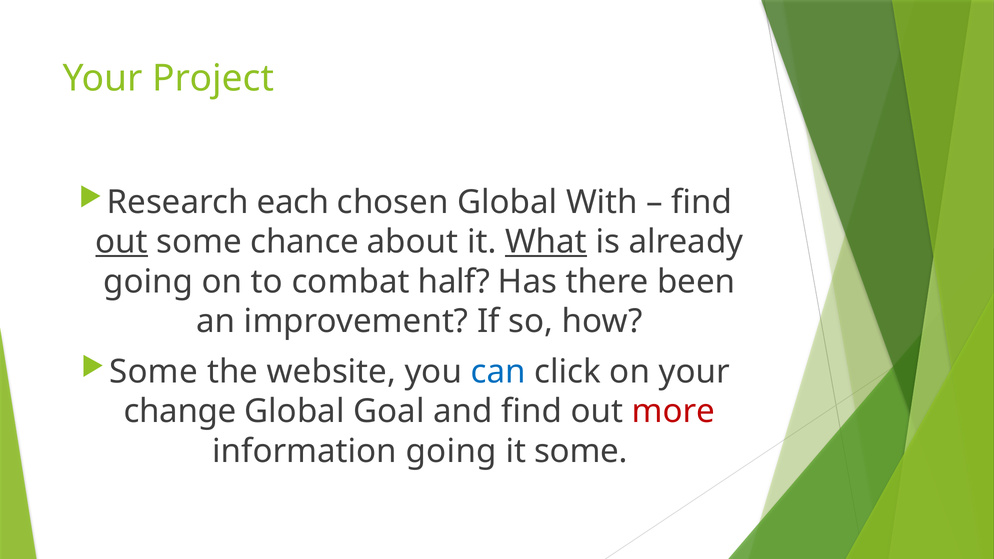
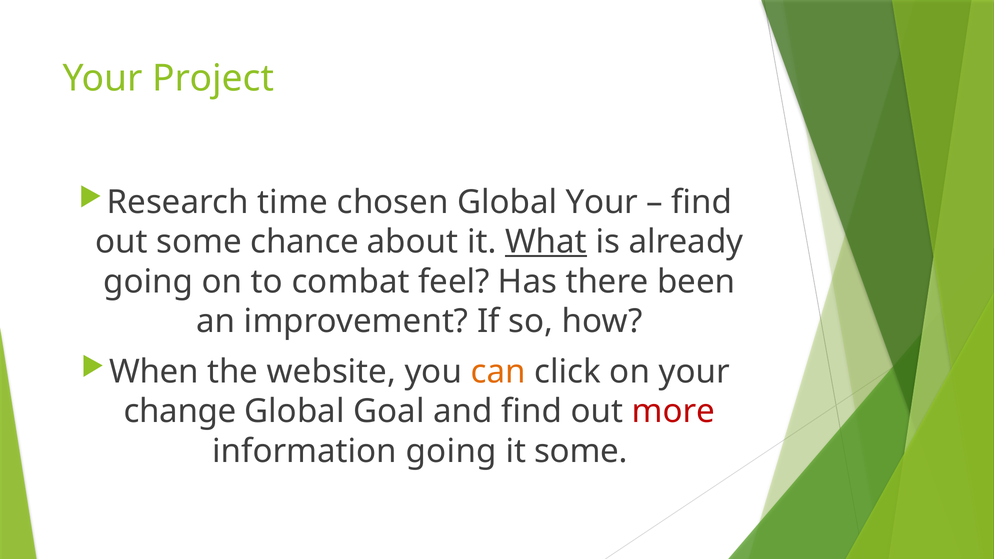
each: each -> time (293, 202)
Global With: With -> Your (602, 202)
out underline: present -> none (122, 242)
half: half -> feel (454, 282)
Some: Some -> When (154, 372)
can colour: blue -> orange (498, 372)
